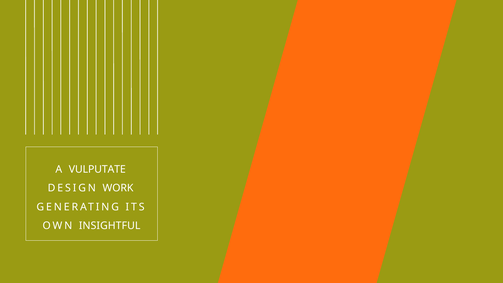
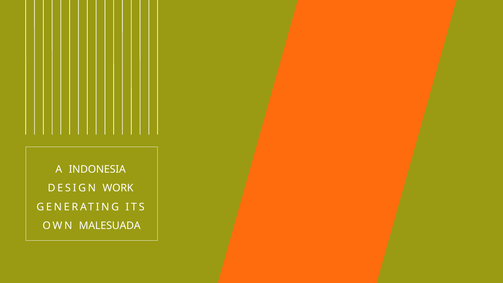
VULPUTATE: VULPUTATE -> INDONESIA (97, 169)
INSIGHTFUL: INSIGHTFUL -> MALESUADA (110, 226)
